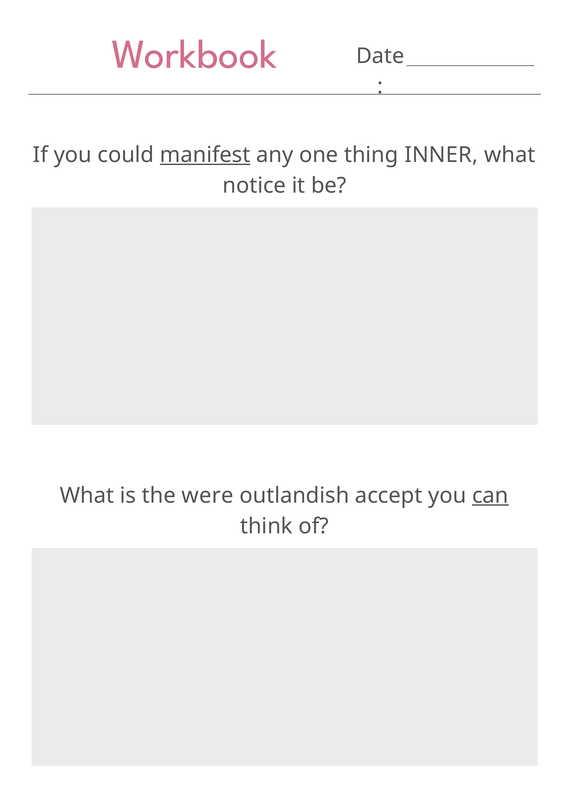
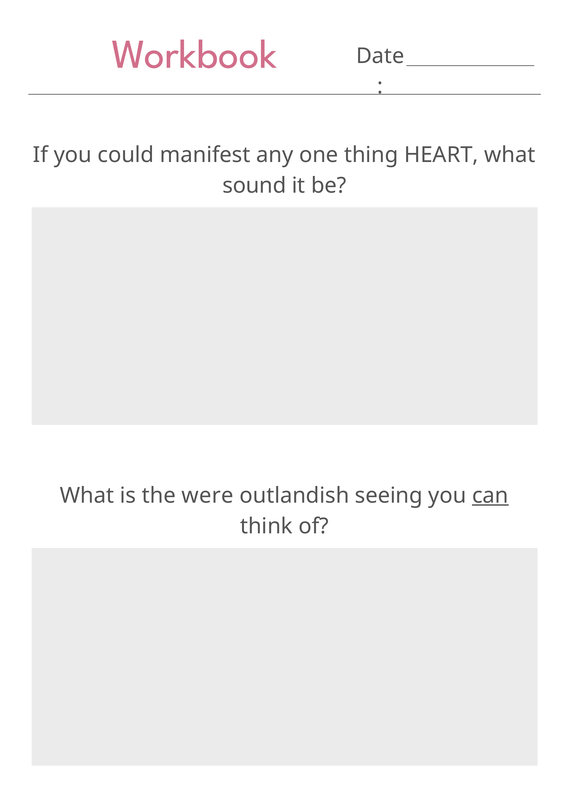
manifest underline: present -> none (205, 155)
INNER: INNER -> HEART (441, 155)
notice: notice -> sound (254, 186)
accept: accept -> seeing (389, 496)
